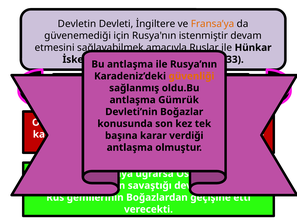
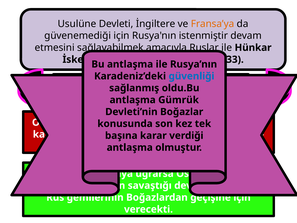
Devletin: Devletin -> Usulüne (77, 24)
güvenliği colour: orange -> blue (192, 76)
geçişine etti: etti -> için (242, 197)
